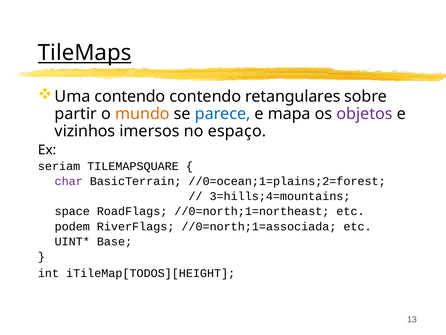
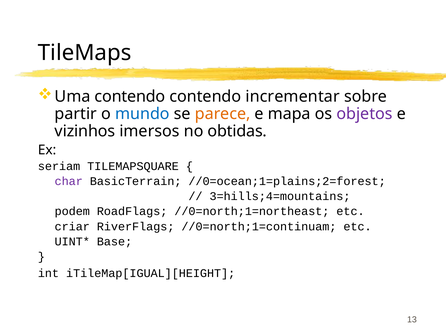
TileMaps underline: present -> none (85, 53)
retangulares: retangulares -> incrementar (293, 96)
mundo colour: orange -> blue (142, 114)
parece colour: blue -> orange (223, 114)
espaço: espaço -> obtidas (237, 131)
space: space -> podem (72, 211)
podem: podem -> criar (72, 226)
//0=north;1=associada: //0=north;1=associada -> //0=north;1=continuam (259, 226)
iTileMap[TODOS][HEIGHT: iTileMap[TODOS][HEIGHT -> iTileMap[IGUAL][HEIGHT (151, 273)
